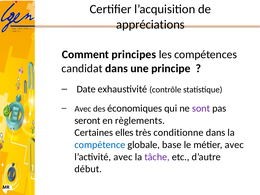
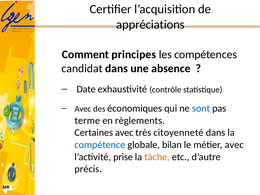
principe: principe -> absence (171, 68)
sont colour: purple -> blue (201, 108)
seront: seront -> terme (87, 120)
Certaines elles: elles -> avec (124, 133)
conditionne: conditionne -> citoyenneté (179, 133)
base: base -> bilan (172, 145)
l’activité avec: avec -> prise (123, 157)
tâche colour: purple -> orange (157, 157)
début: début -> précis (88, 169)
